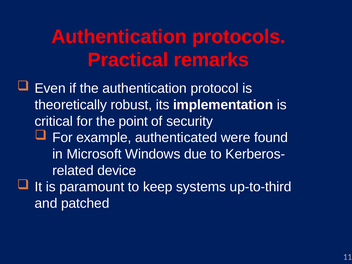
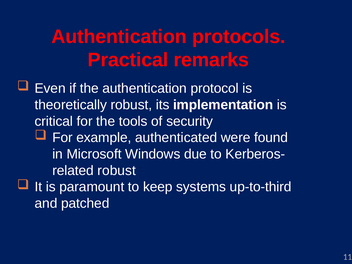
point: point -> tools (133, 121)
device: device -> robust (117, 171)
